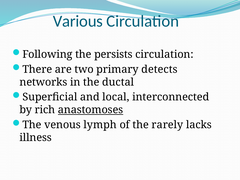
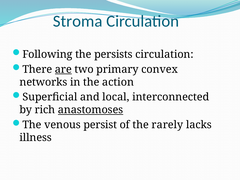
Various: Various -> Stroma (78, 21)
are underline: none -> present (63, 69)
detects: detects -> convex (160, 69)
ductal: ductal -> action (118, 82)
lymph: lymph -> persist (100, 125)
